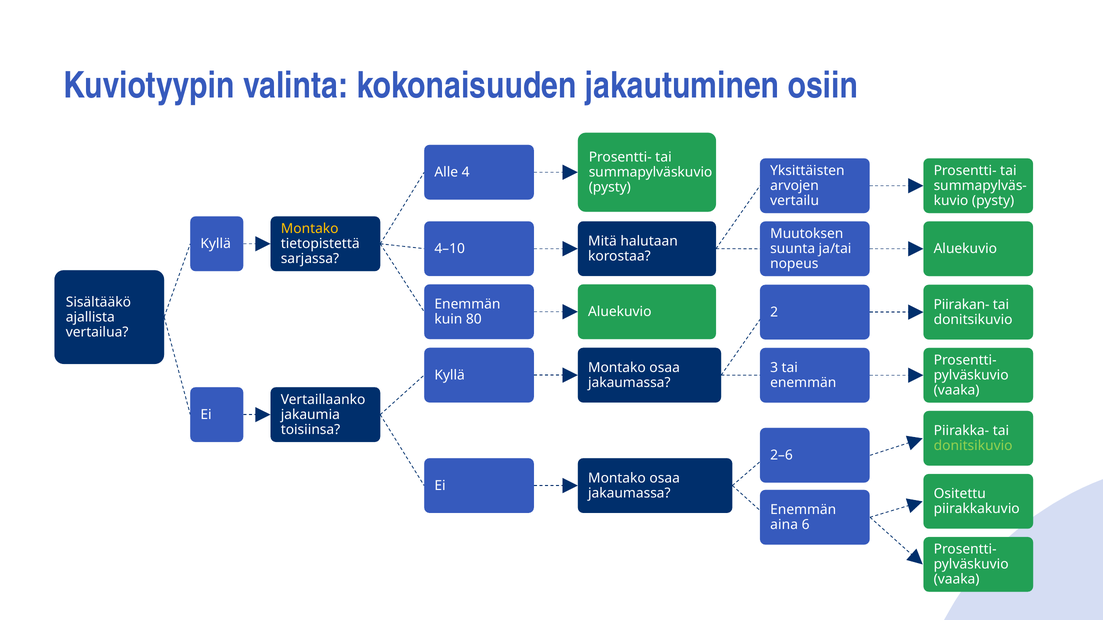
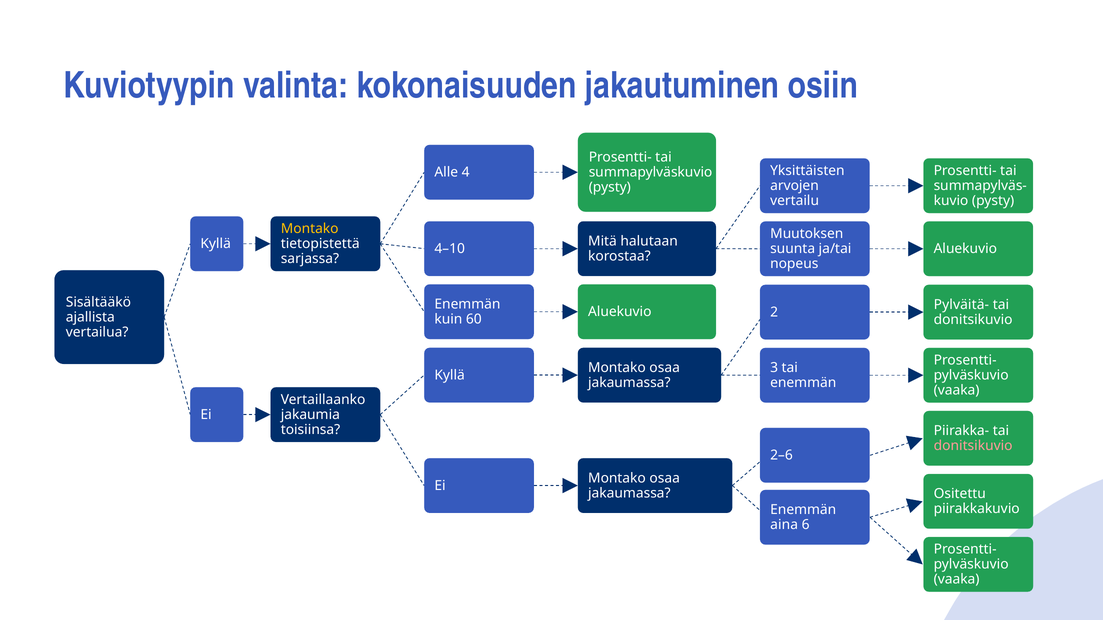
Piirakan-: Piirakan- -> Pylväitä- (961, 305)
80: 80 -> 60 (474, 319)
donitsikuvio colour: light green -> pink (973, 446)
